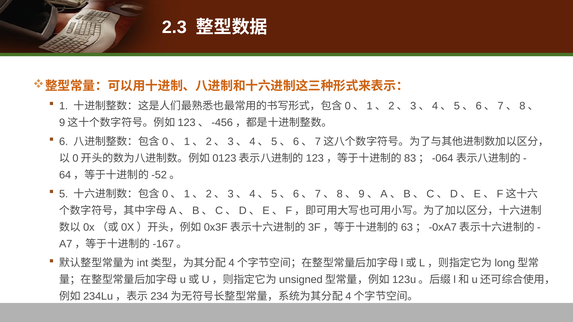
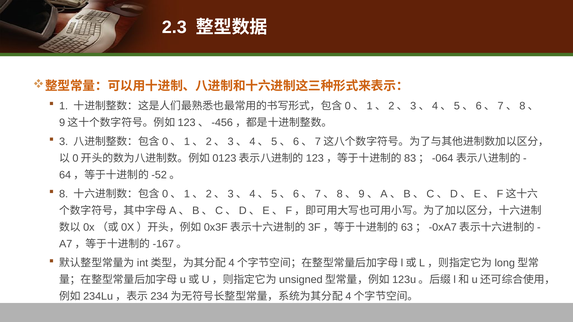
6: 6 -> 3 (64, 142)
5: 5 -> 8 (64, 194)
